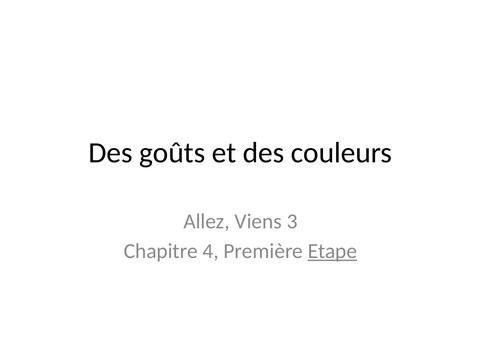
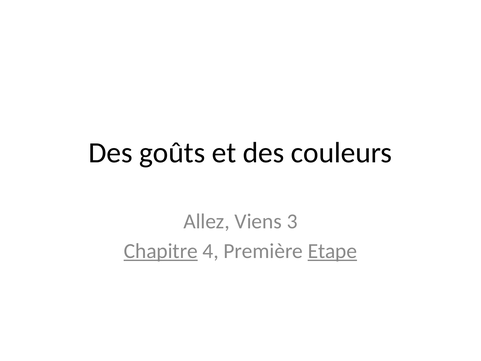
Chapitre underline: none -> present (161, 251)
